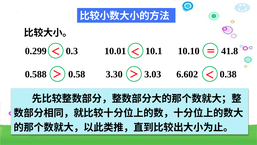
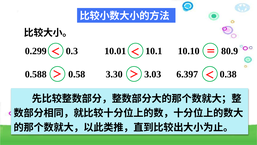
41.8: 41.8 -> 80.9 (230, 51)
6.602: 6.602 -> 6.397 (187, 74)
